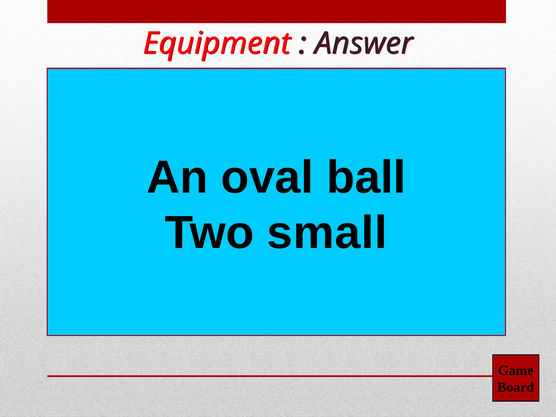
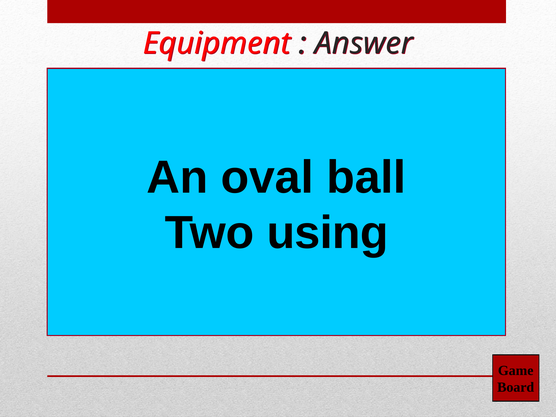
small: small -> using (328, 233)
